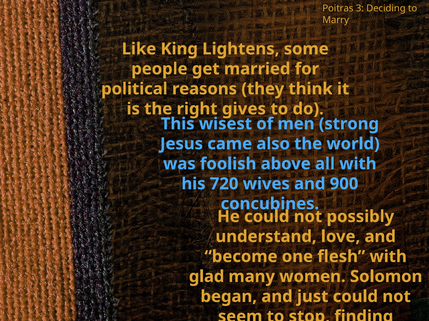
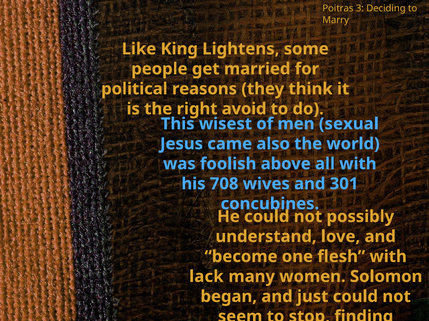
gives: gives -> avoid (244, 109)
strong: strong -> sexual (349, 124)
720: 720 -> 708 (224, 184)
900: 900 -> 301 (344, 184)
glad: glad -> lack (206, 277)
